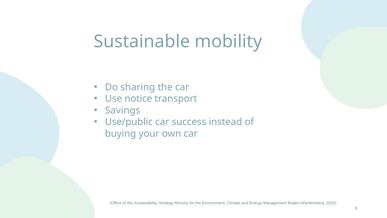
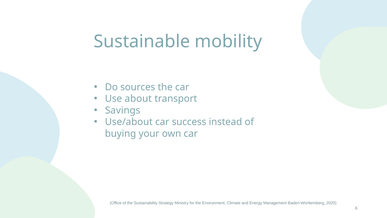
sharing: sharing -> sources (138, 87)
notice: notice -> about (138, 99)
Use/public: Use/public -> Use/about (129, 122)
